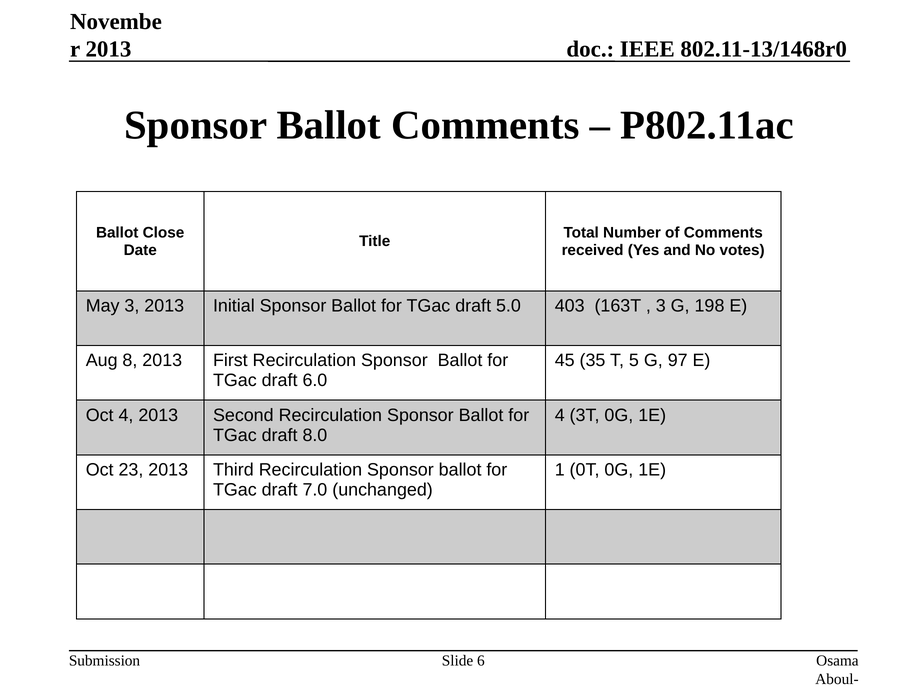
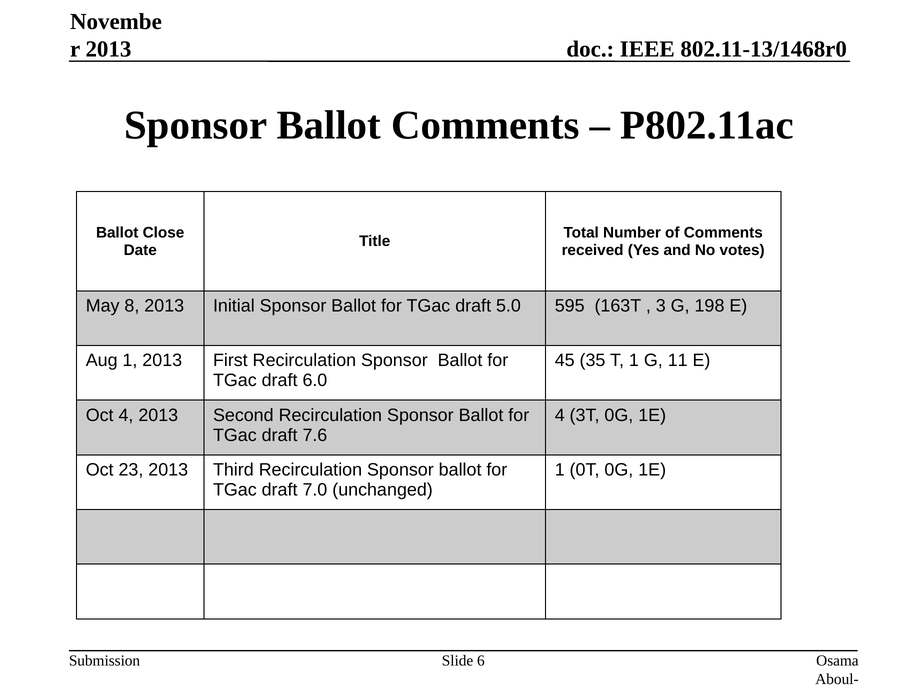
May 3: 3 -> 8 (132, 306)
403: 403 -> 595 (570, 306)
Aug 8: 8 -> 1 (130, 361)
T 5: 5 -> 1 (634, 361)
97: 97 -> 11 (678, 361)
8.0: 8.0 -> 7.6 (315, 435)
